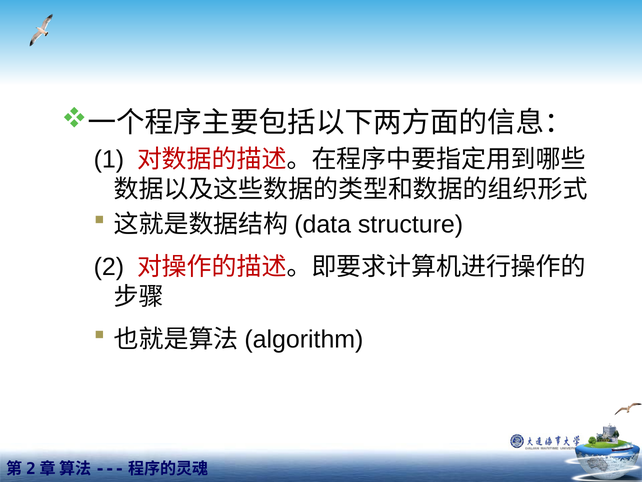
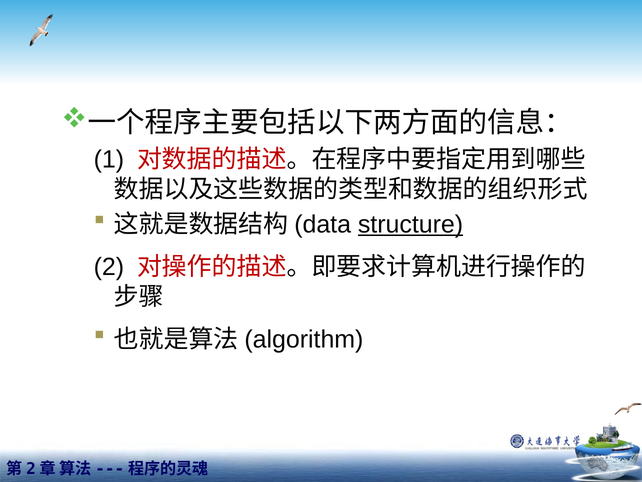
structure underline: none -> present (411, 224)
